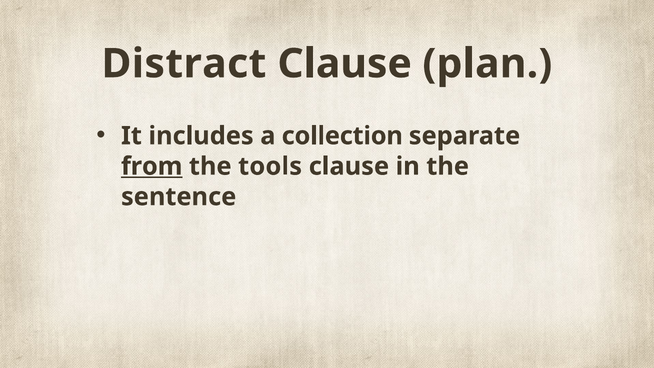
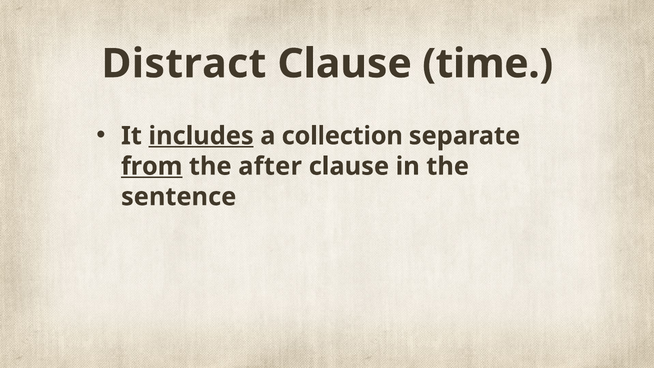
plan: plan -> time (488, 64)
includes underline: none -> present (201, 136)
tools: tools -> after (270, 166)
